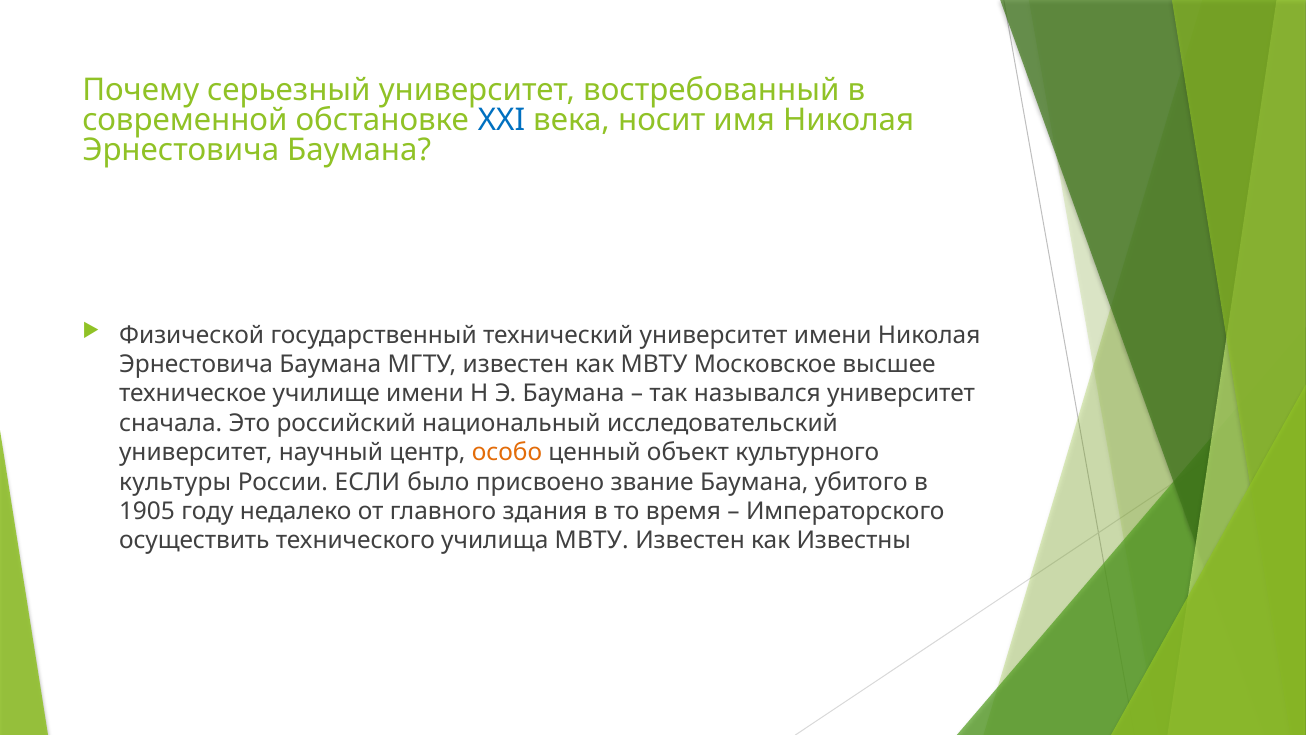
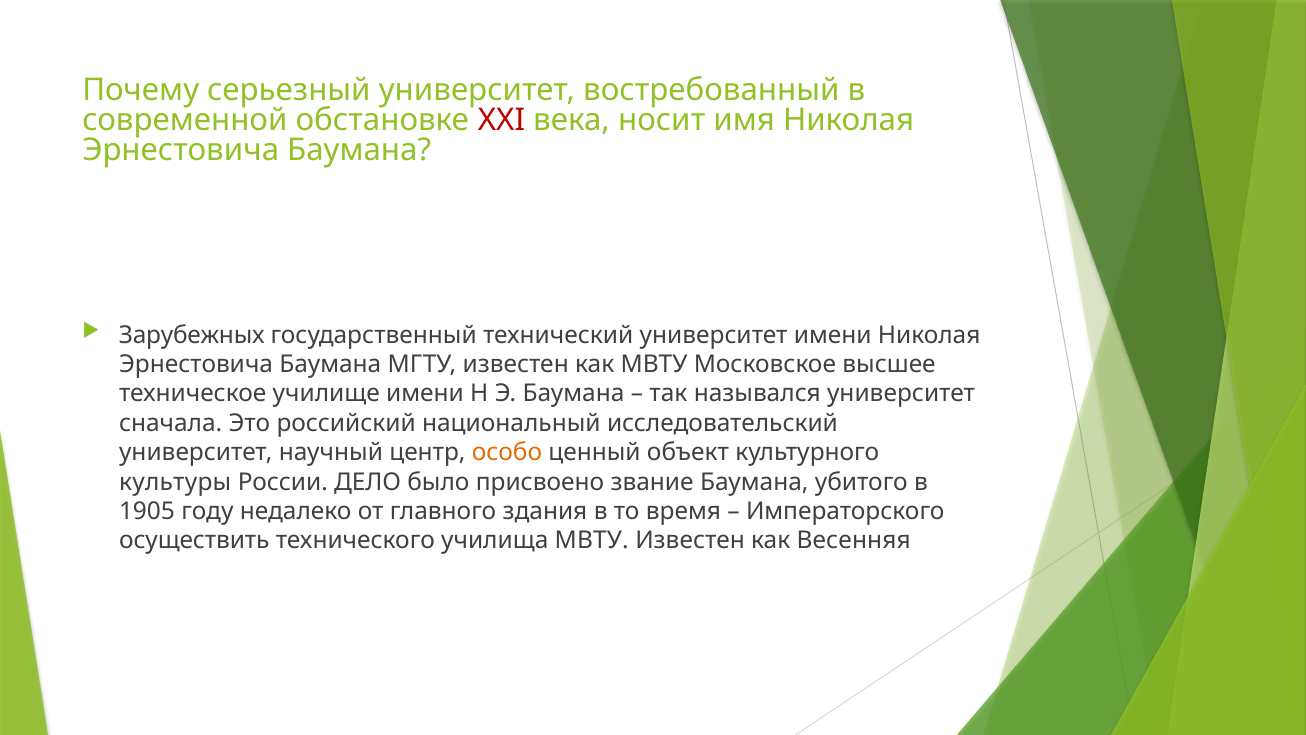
XXI colour: blue -> red (502, 120)
Физической: Физической -> Зарубежных (192, 335)
ЕСЛИ: ЕСЛИ -> ДЕЛО (368, 482)
Известны: Известны -> Весенняя (854, 540)
